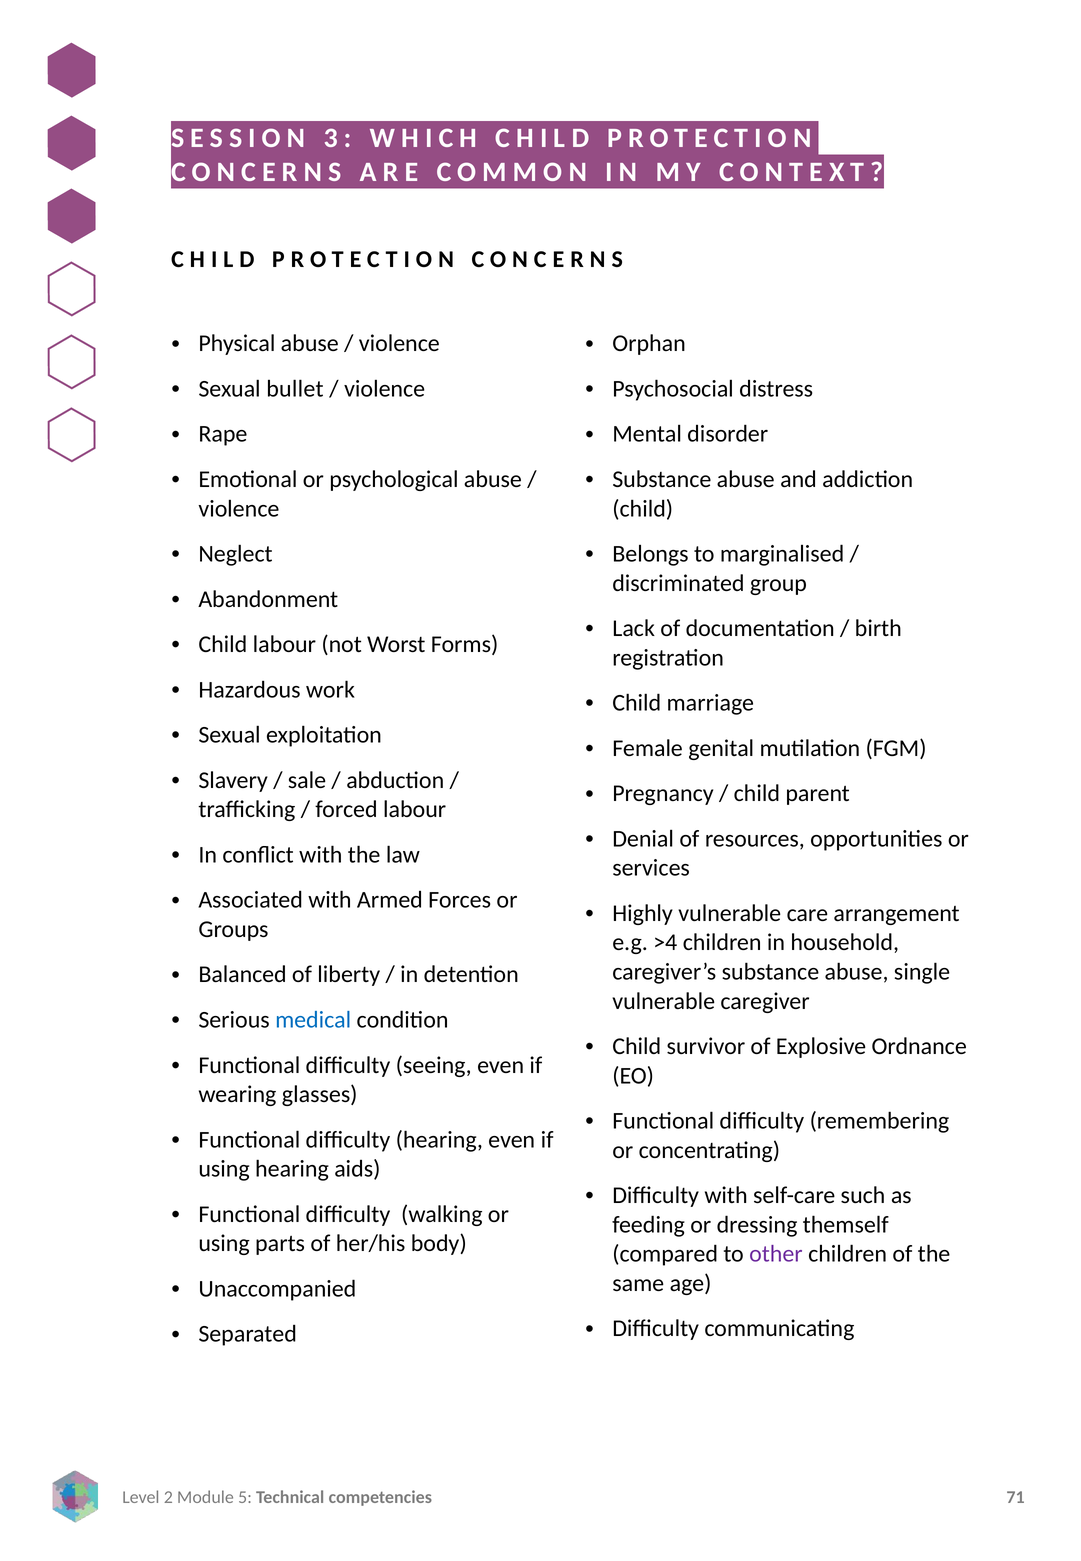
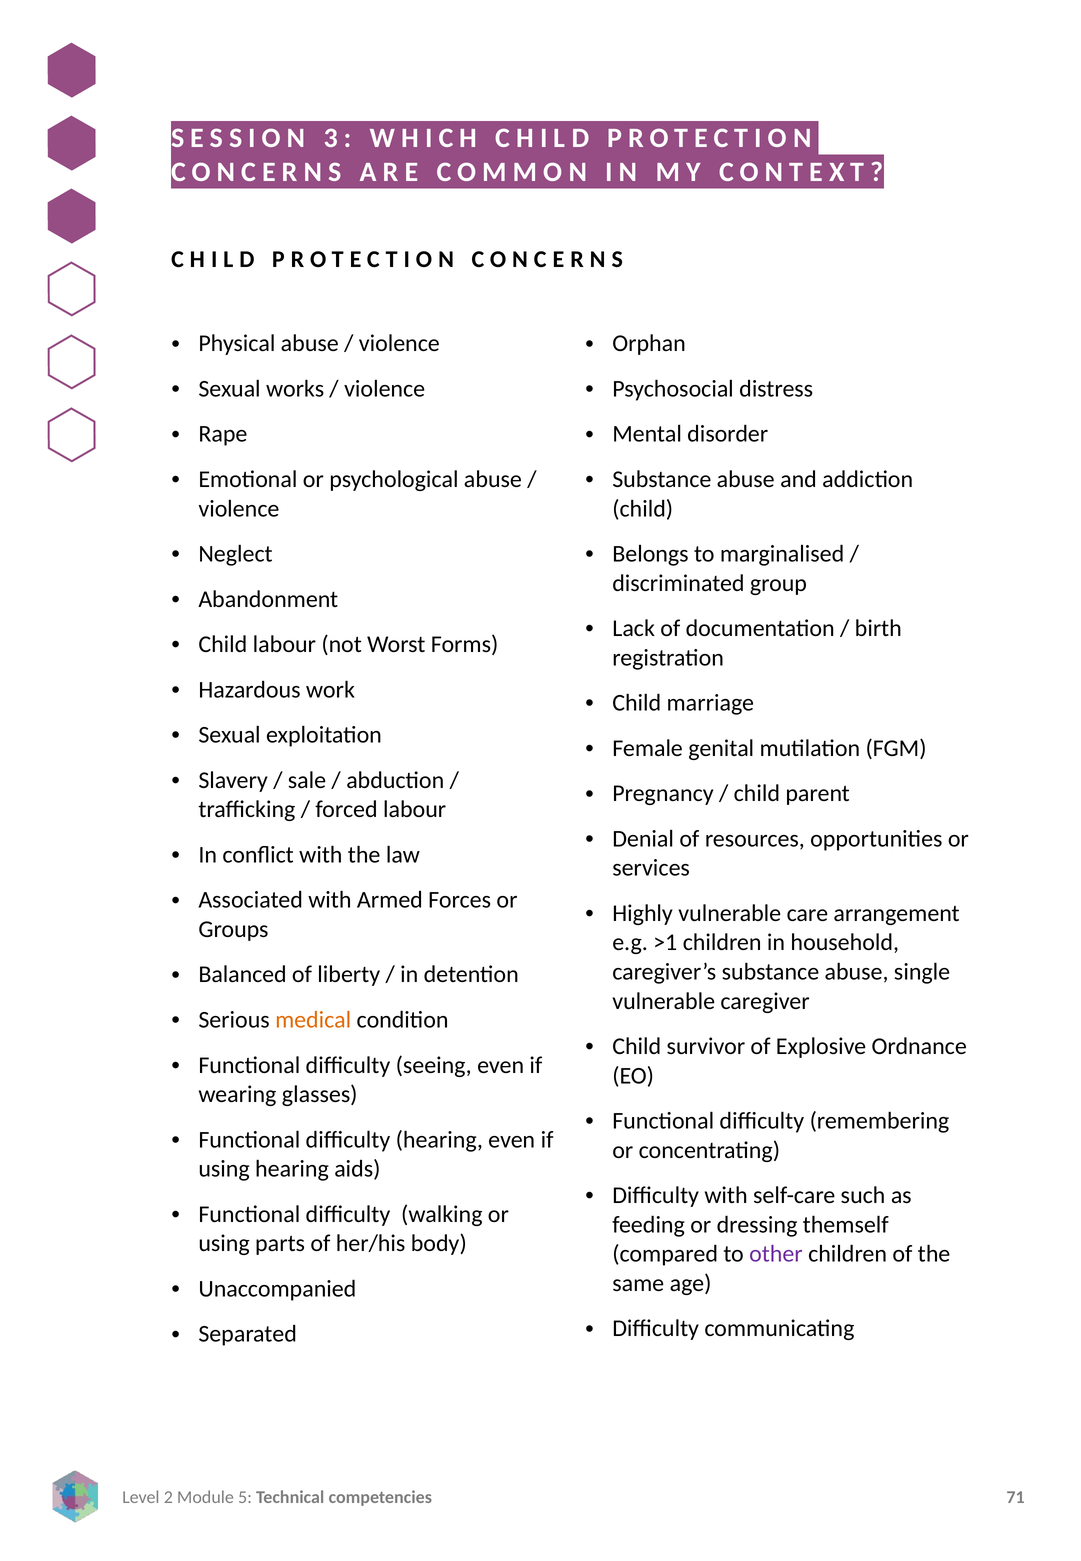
bullet: bullet -> works (295, 389)
>4: >4 -> >1 (665, 943)
medical colour: blue -> orange (313, 1020)
